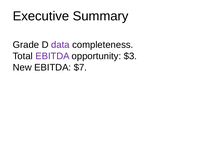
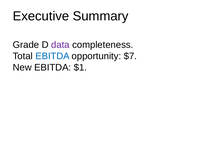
EBITDA colour: purple -> blue (52, 56)
$3: $3 -> $7 (130, 56)
$7: $7 -> $1 (80, 67)
